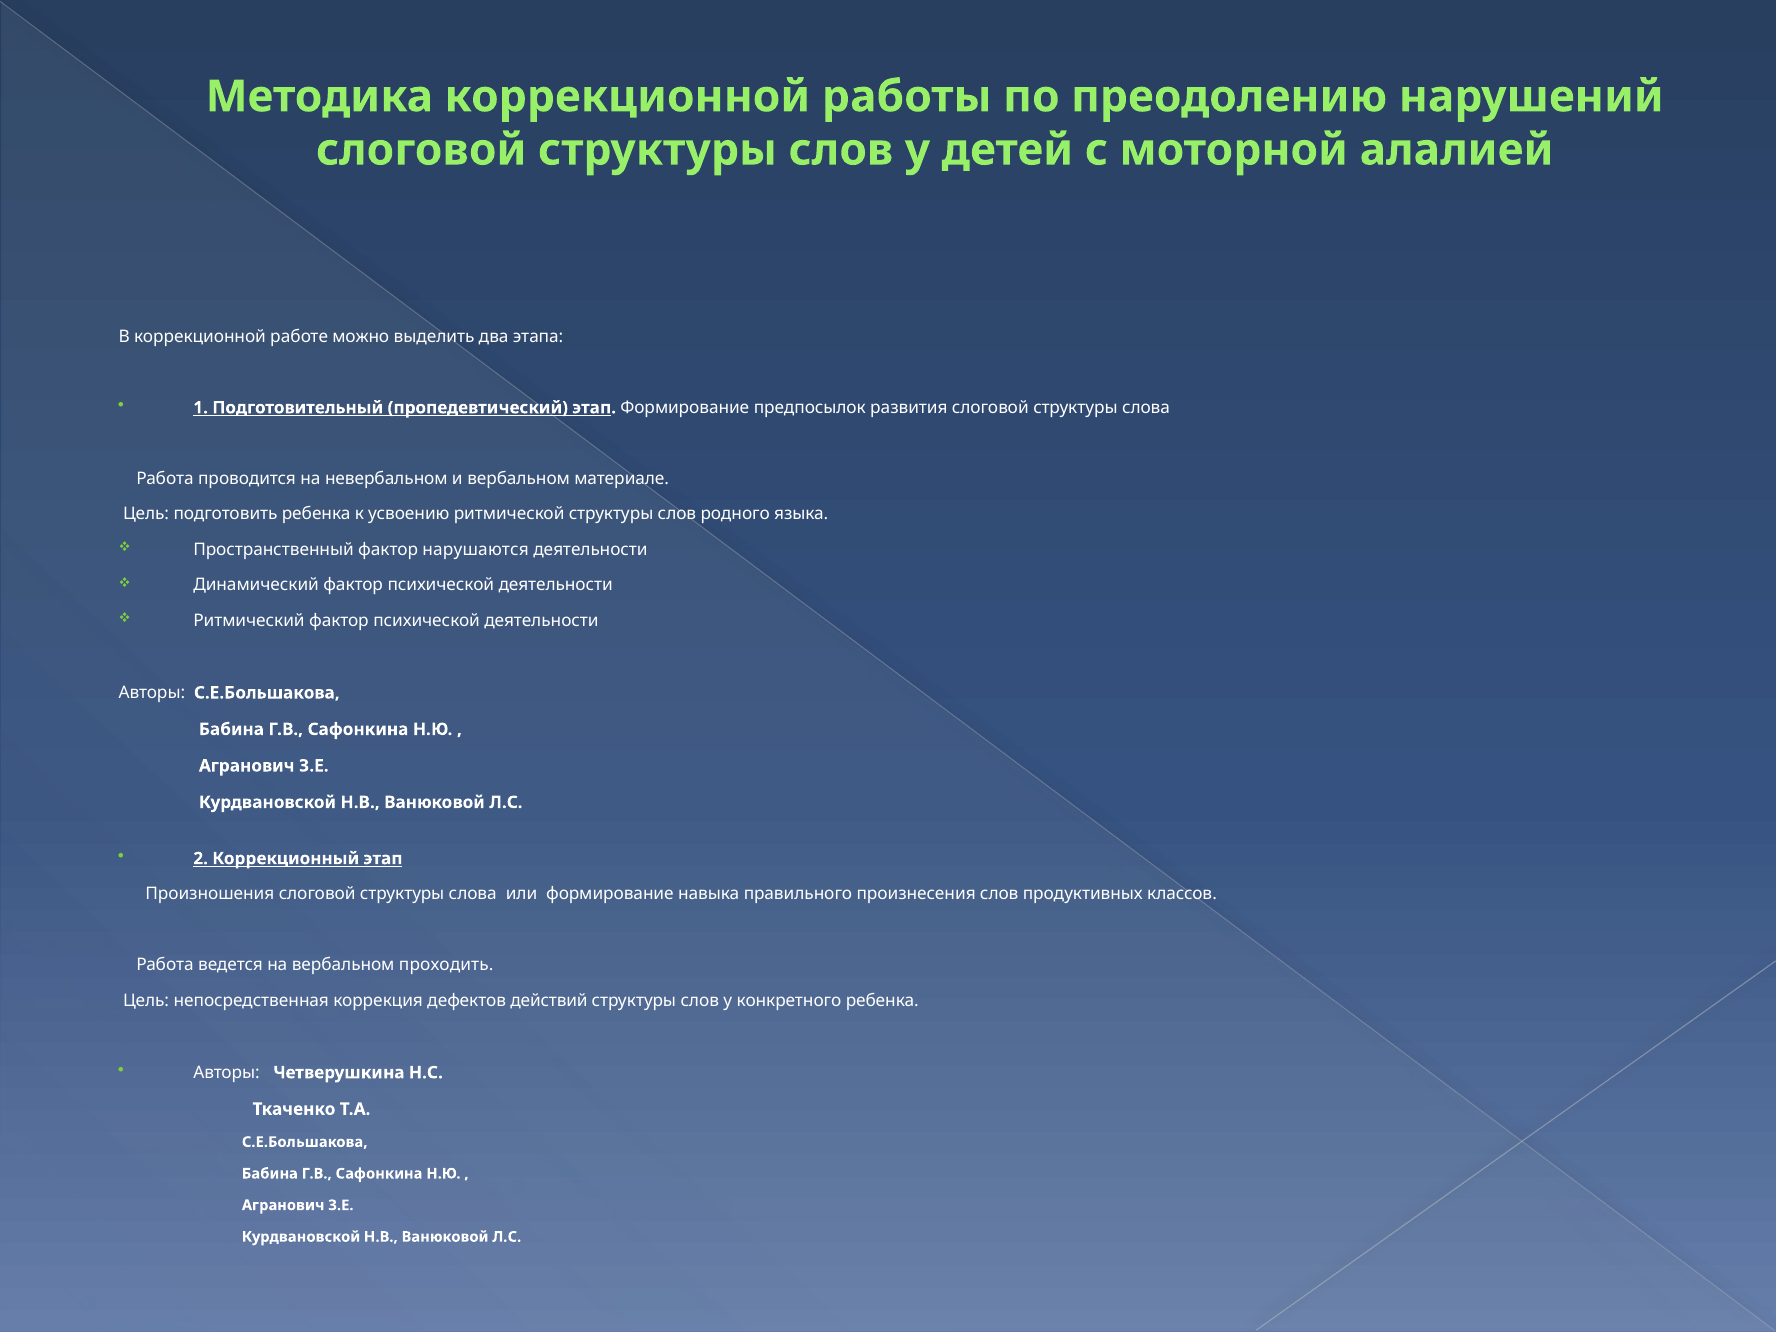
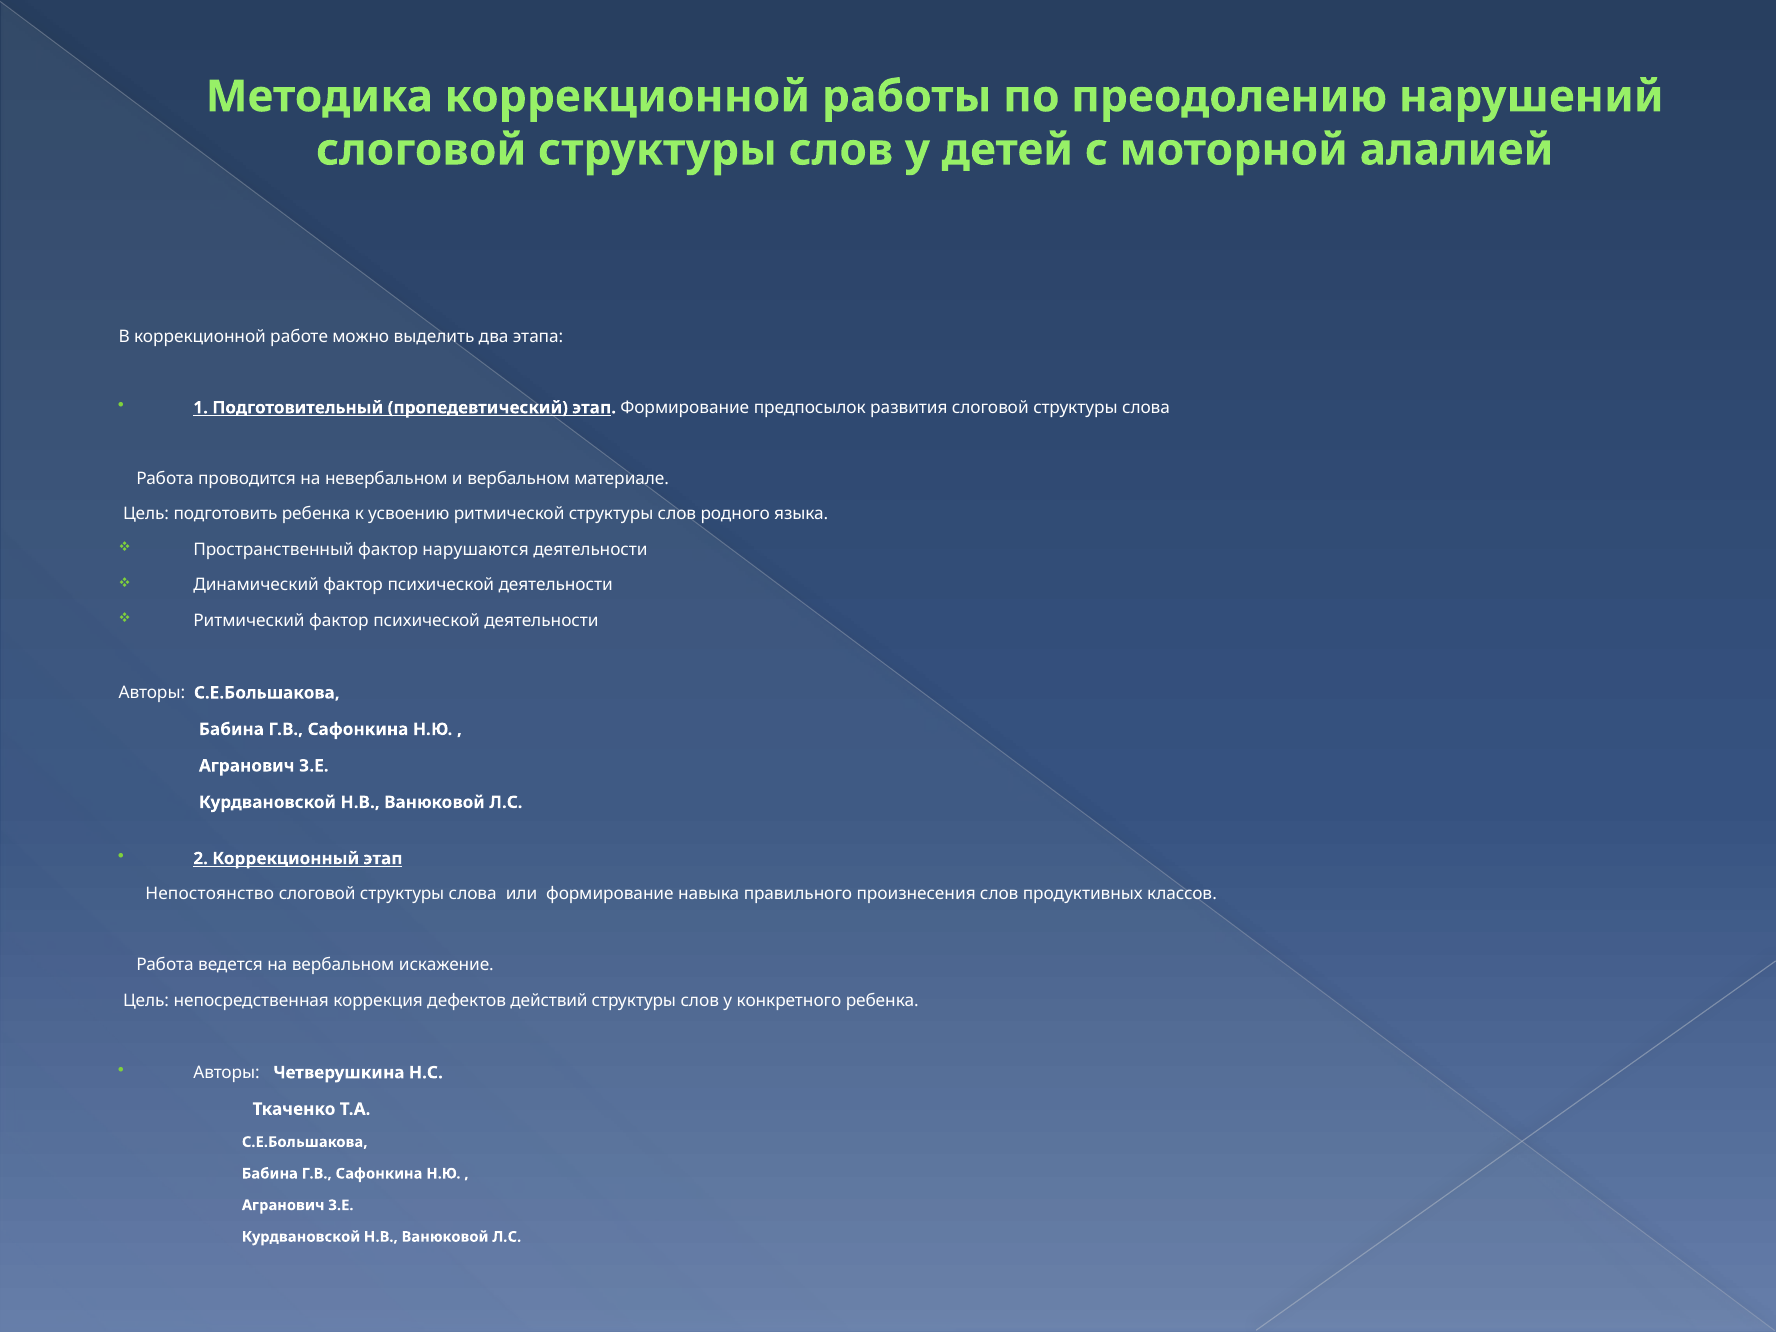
Произношения: Произношения -> Непостоянство (210, 894)
проходить: проходить -> искажение (446, 965)
